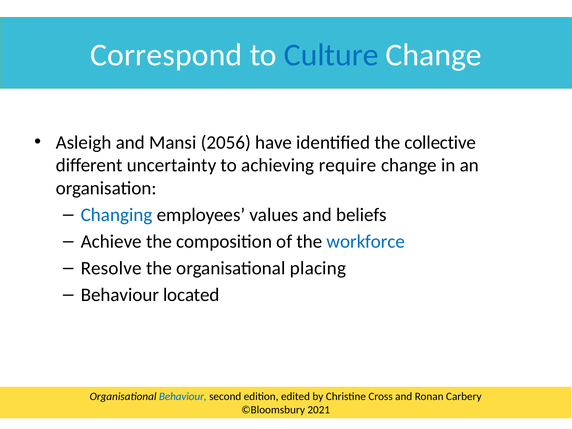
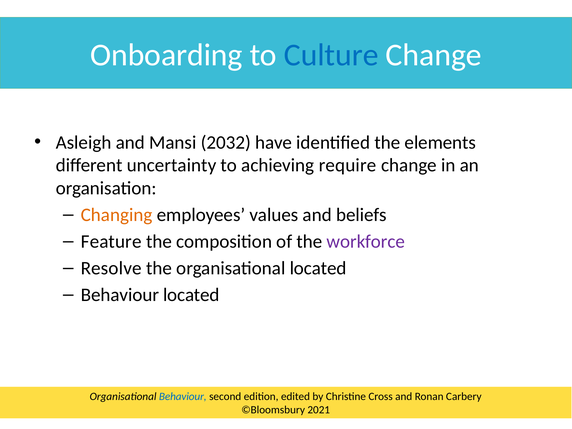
Correspond: Correspond -> Onboarding (166, 55)
2056: 2056 -> 2032 (226, 142)
collective: collective -> elements (440, 142)
Changing colour: blue -> orange (117, 215)
Achieve: Achieve -> Feature (111, 242)
workforce colour: blue -> purple (366, 242)
organisational placing: placing -> located (318, 268)
